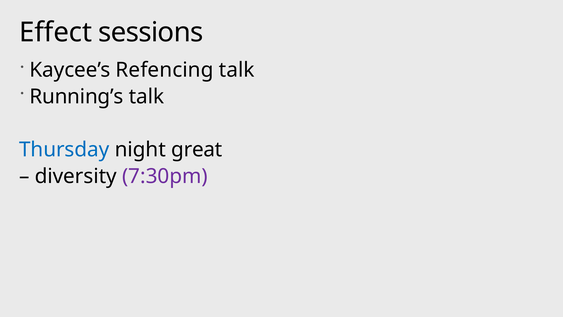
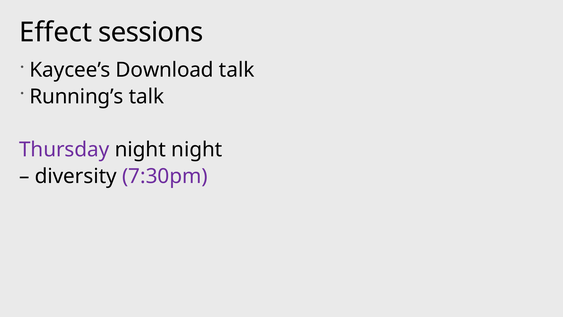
Refencing: Refencing -> Download (165, 70)
Thursday colour: blue -> purple (64, 150)
night great: great -> night (197, 150)
